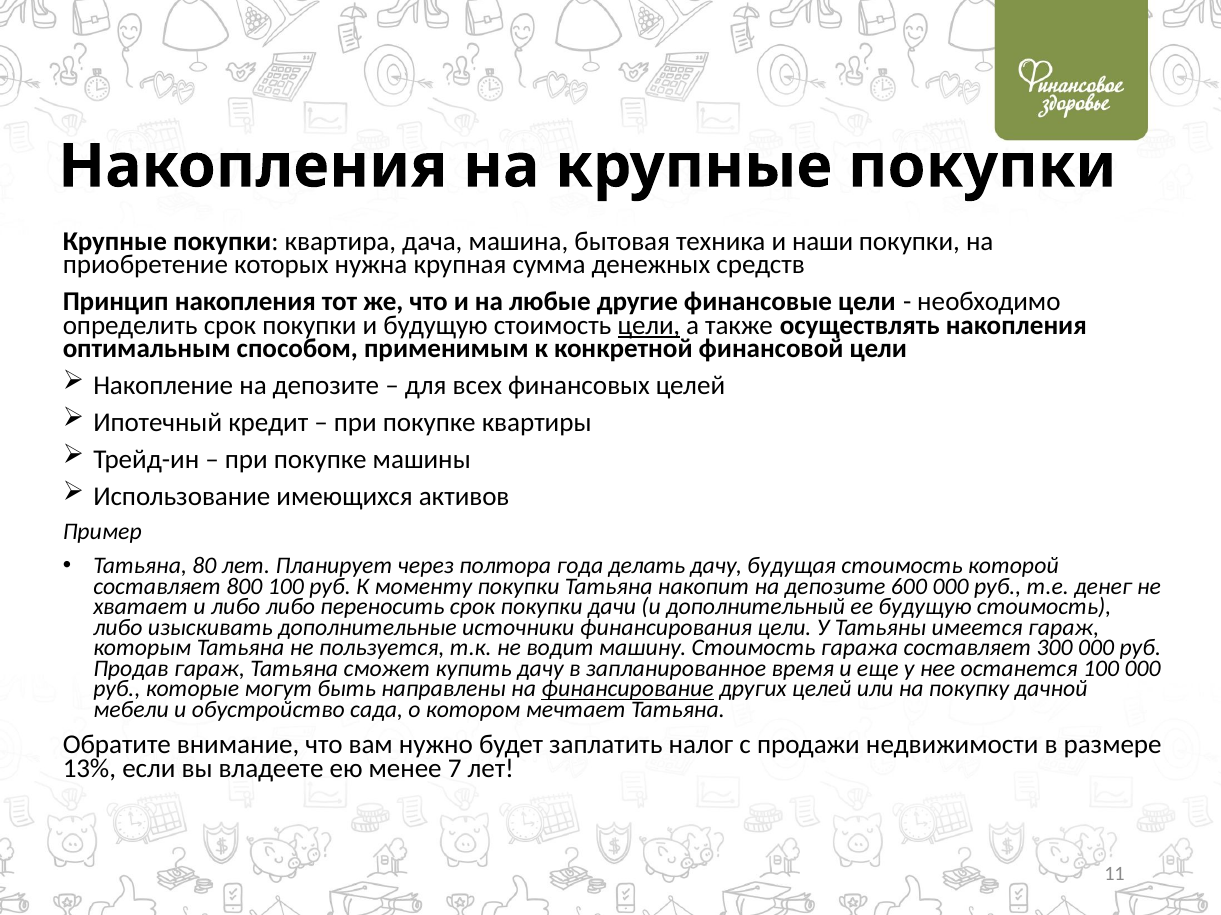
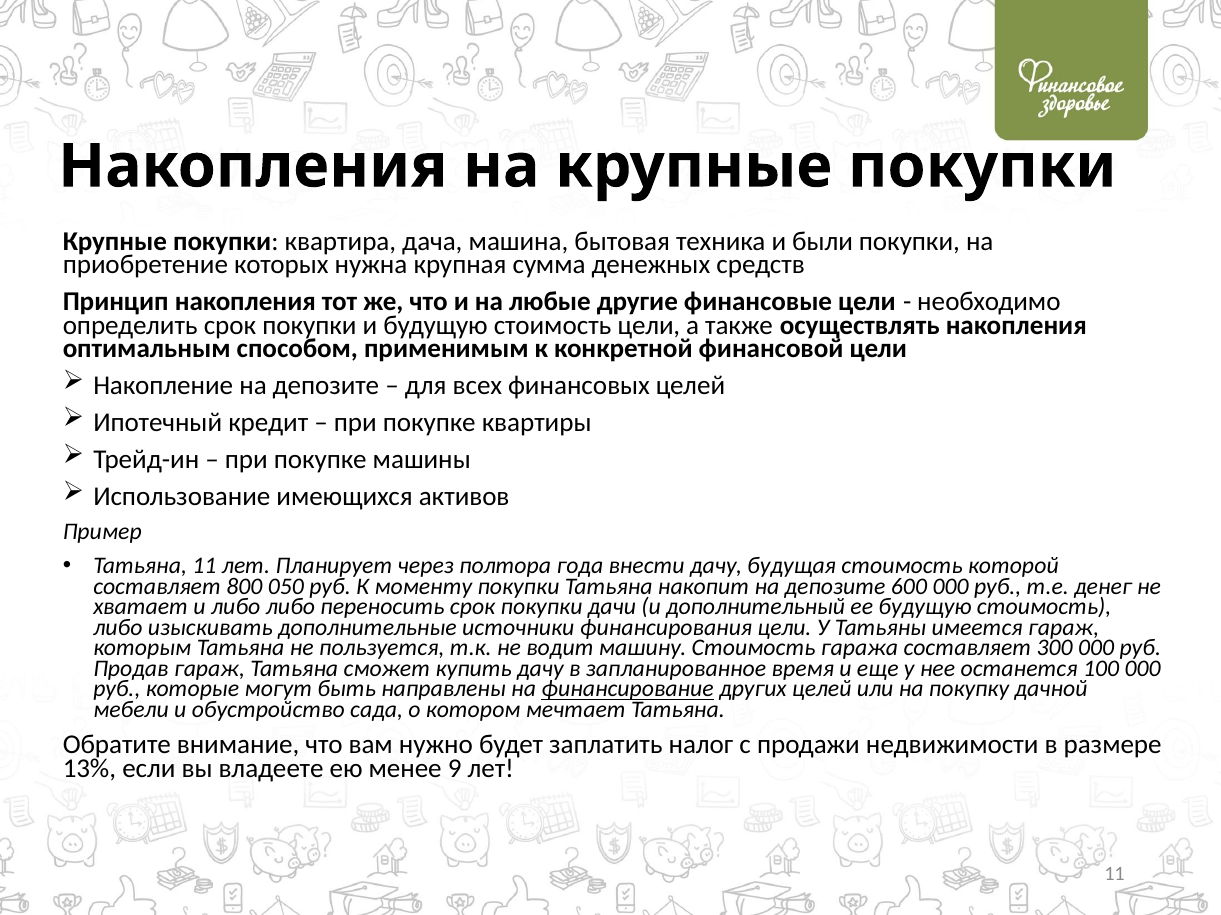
наши: наши -> были (823, 242)
цели underline: present -> none (649, 325)
Татьяна 80: 80 -> 11 (204, 567)
делать: делать -> внести (647, 567)
800 100: 100 -> 050 (286, 587)
7: 7 -> 9 (455, 769)
